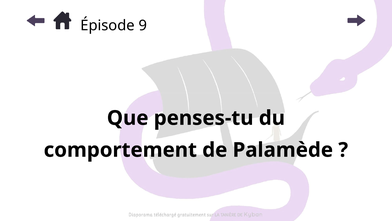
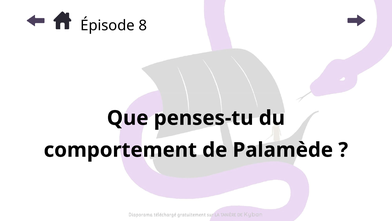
9: 9 -> 8 (143, 25)
